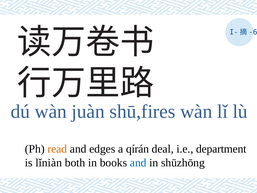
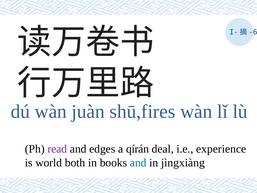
read colour: orange -> purple (57, 149)
department: department -> experience (221, 149)
lǐniàn: lǐniàn -> world (49, 162)
shūzhōng: shūzhōng -> jìngxiàng (183, 162)
